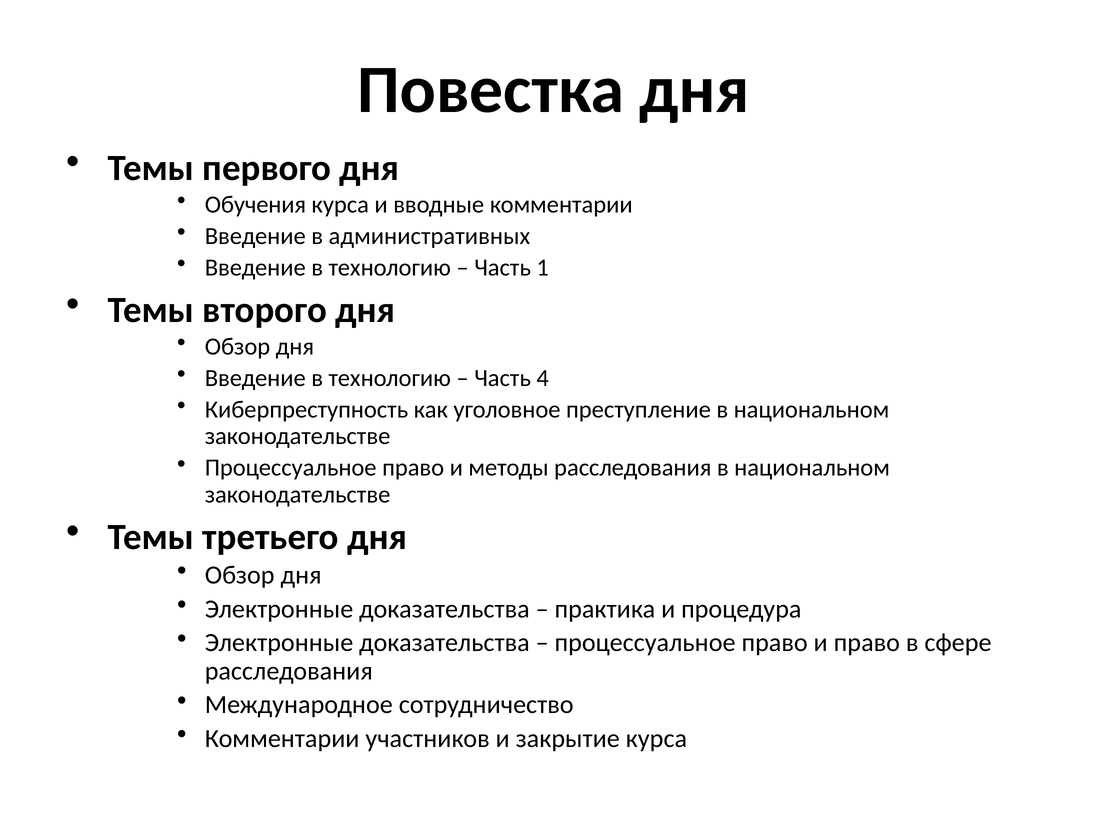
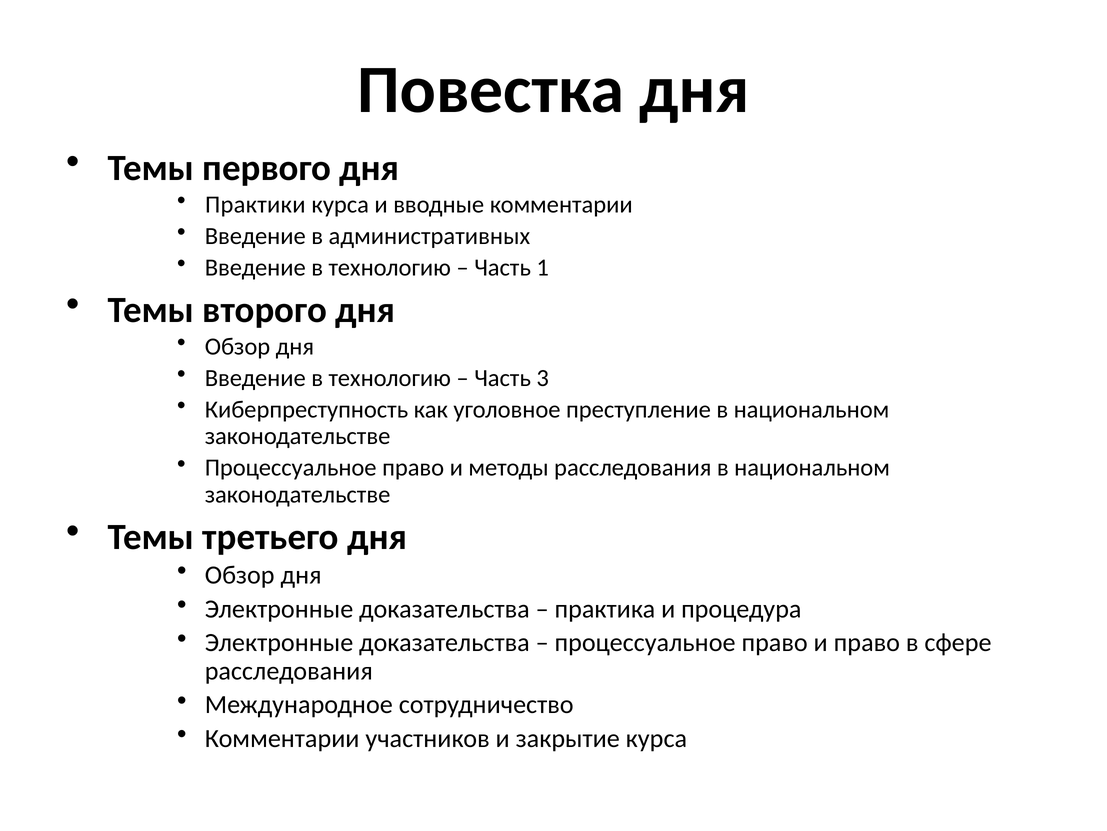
Обучения: Обучения -> Практики (255, 204)
4: 4 -> 3 (543, 378)
